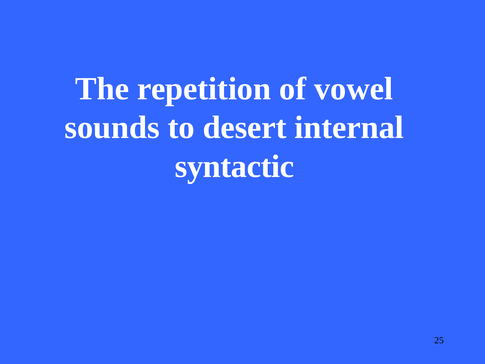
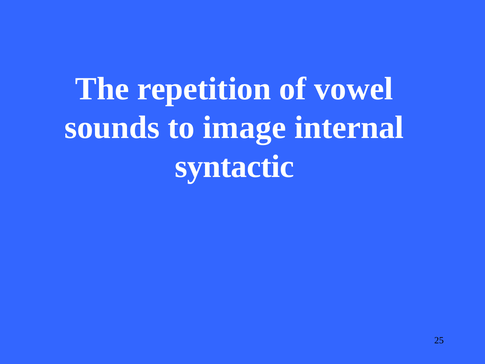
desert: desert -> image (244, 127)
